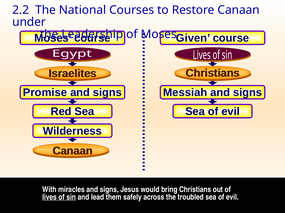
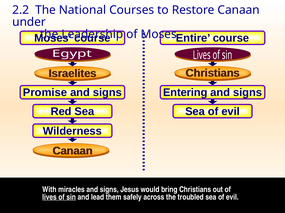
Given: Given -> Entire (193, 38)
Messiah: Messiah -> Entering (185, 93)
